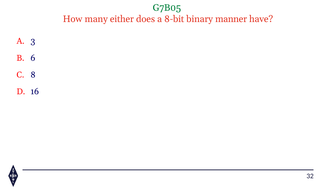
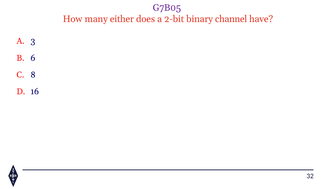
G7B05 colour: green -> purple (167, 8)
8-bit: 8-bit -> 2-bit (174, 19)
manner: manner -> channel (231, 19)
